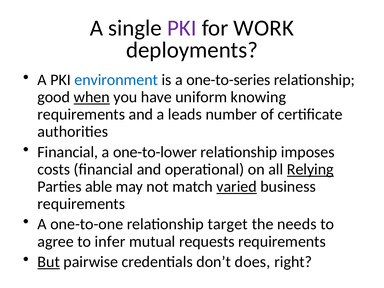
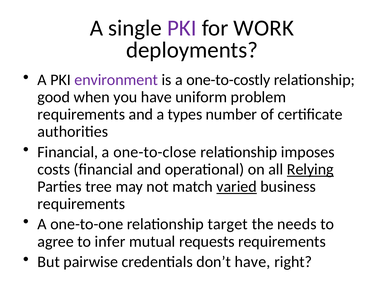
environment colour: blue -> purple (116, 80)
one-to-series: one-to-series -> one-to-costly (228, 80)
when underline: present -> none (92, 97)
knowing: knowing -> problem (258, 97)
leads: leads -> types (185, 114)
one-to-lower: one-to-lower -> one-to-close (155, 152)
able: able -> tree (99, 187)
But underline: present -> none (49, 262)
don’t does: does -> have (253, 262)
